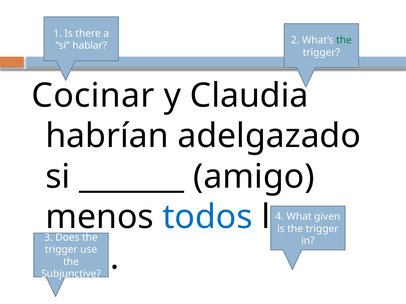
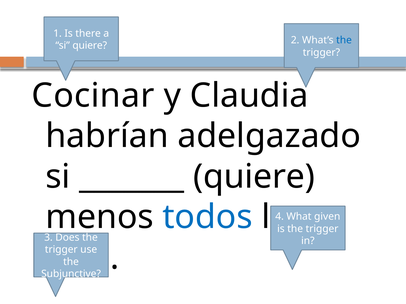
the colour: green -> blue (344, 40)
si hablar: hablar -> quiere (90, 46)
amigo: amigo -> quiere (254, 177)
